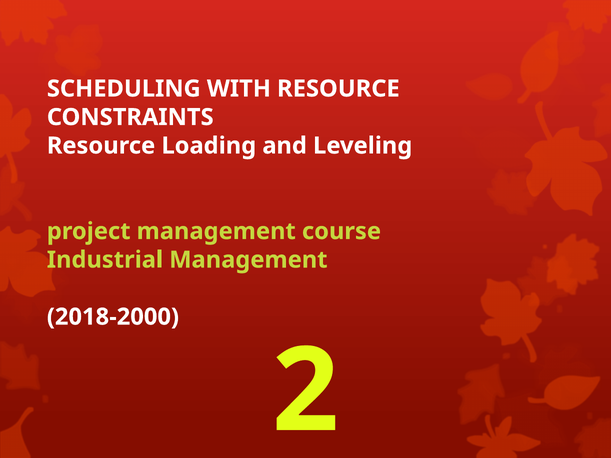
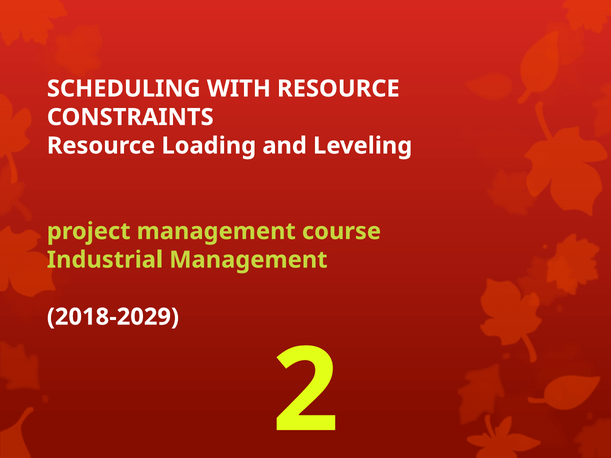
2018-2000: 2018-2000 -> 2018-2029 (113, 317)
